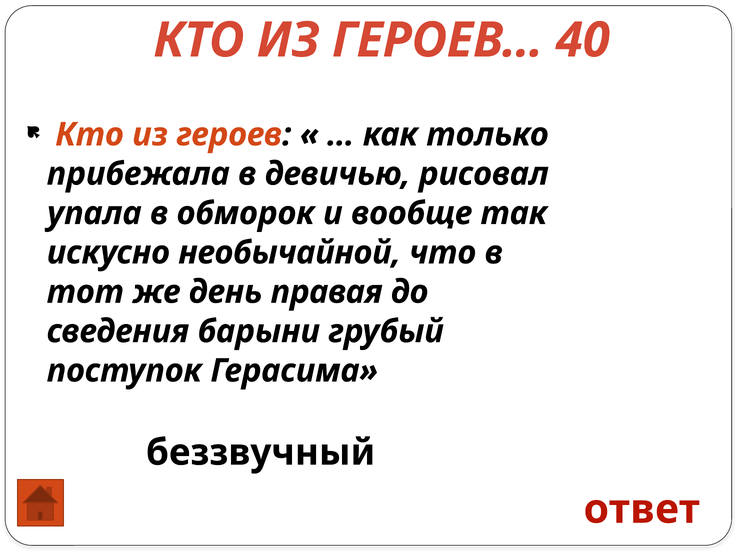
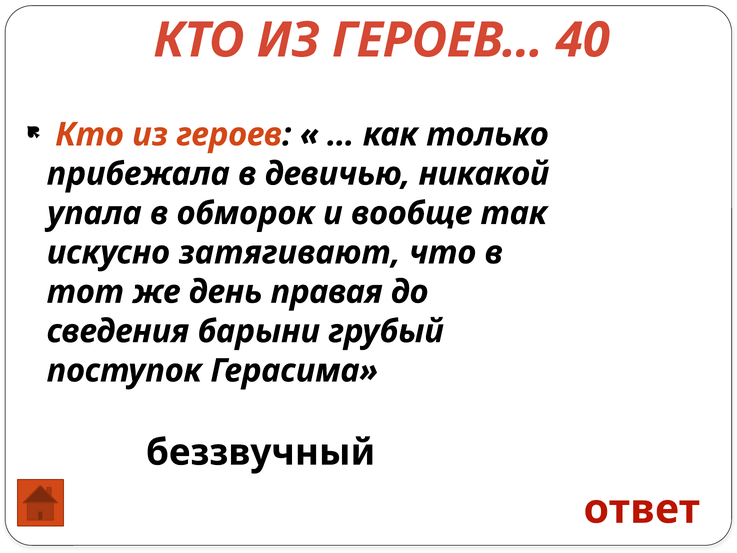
рисовал: рисовал -> никакой (484, 174)
необычайной: необычайной -> затягивают (289, 253)
